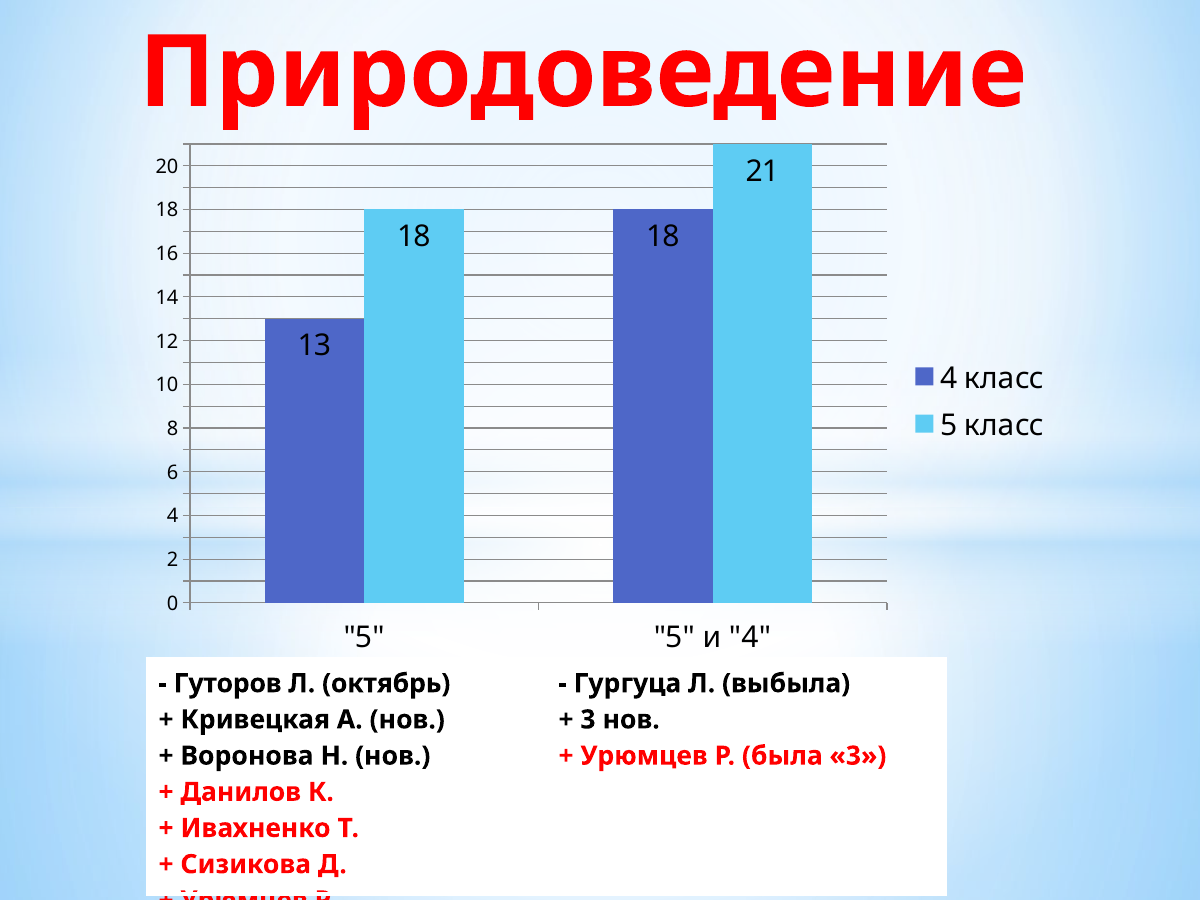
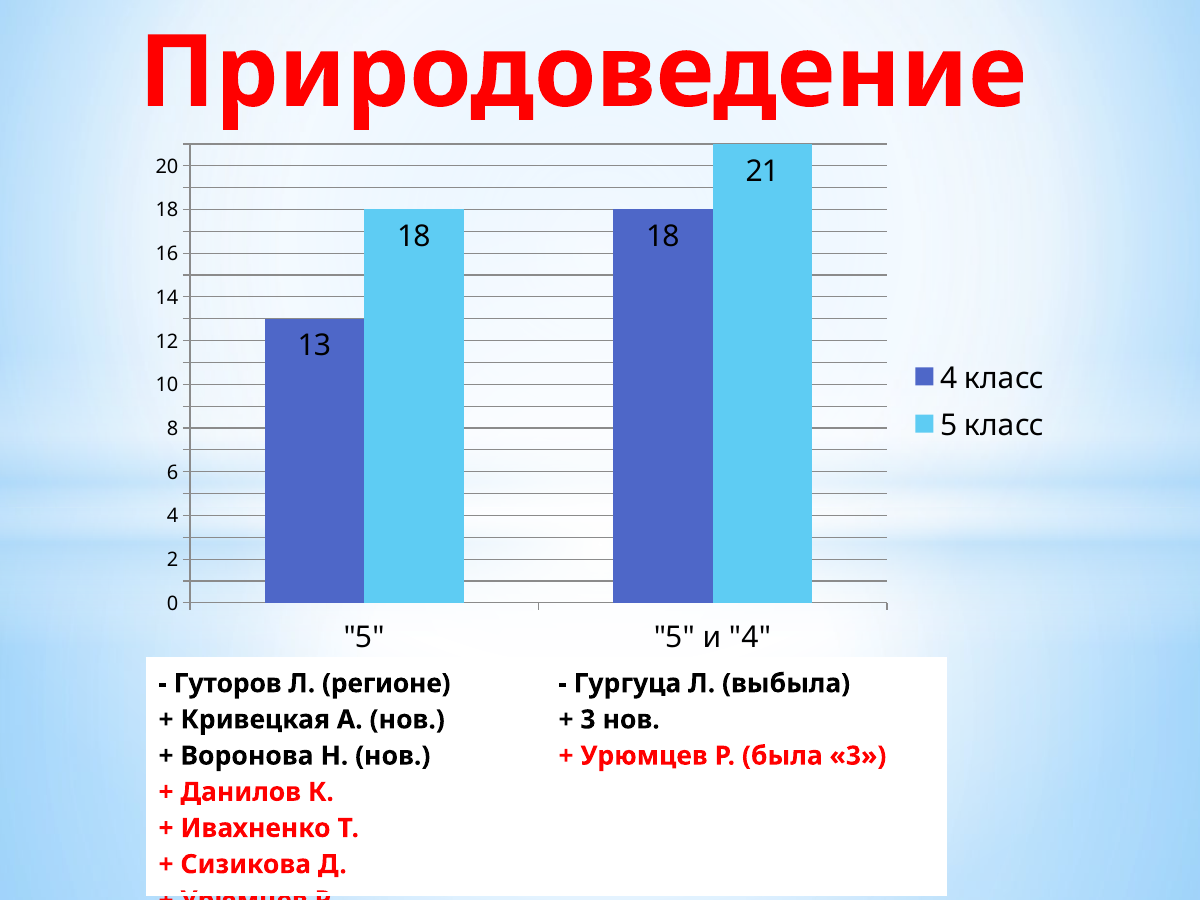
октябрь: октябрь -> регионе (386, 683)
